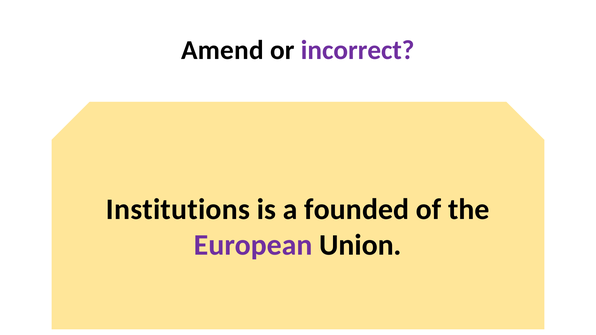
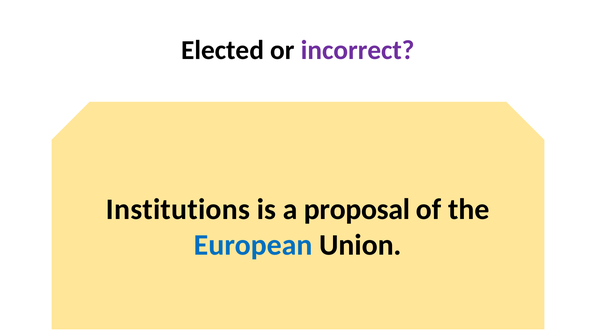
Amend: Amend -> Elected (223, 50)
founded: founded -> proposal (357, 209)
European colour: purple -> blue (253, 245)
